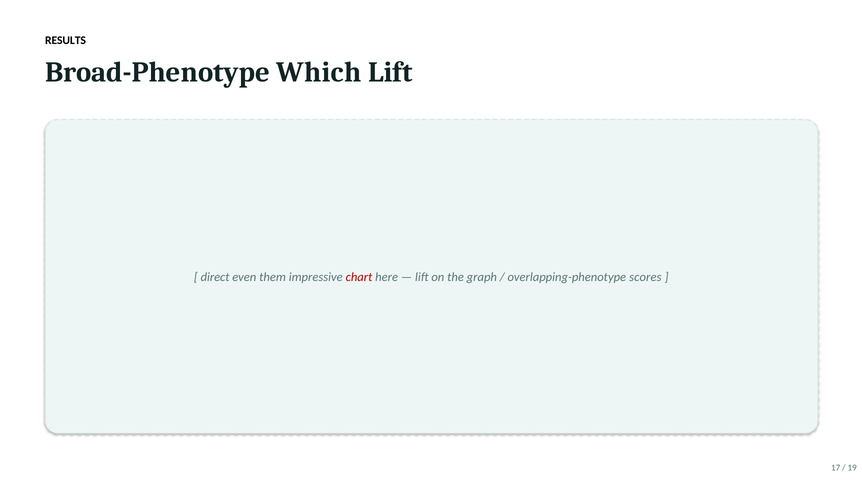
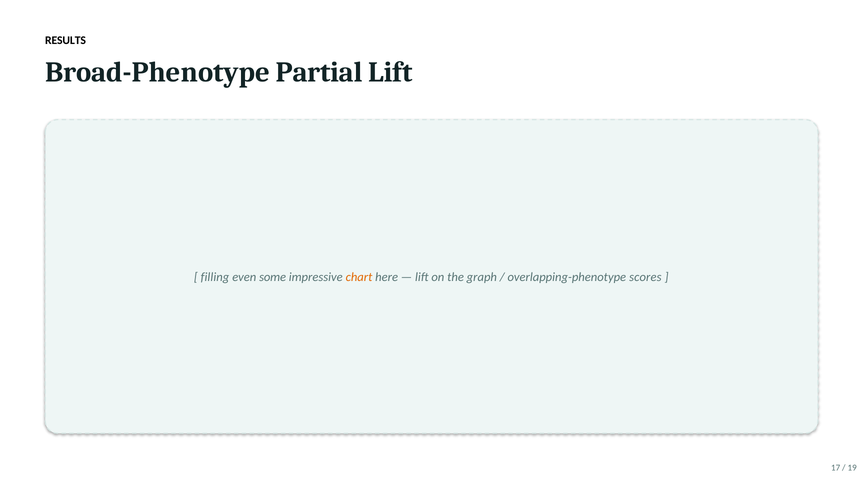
Which: Which -> Partial (319, 72)
direct: direct -> filling (215, 277)
them: them -> some (273, 277)
chart colour: red -> orange (359, 277)
